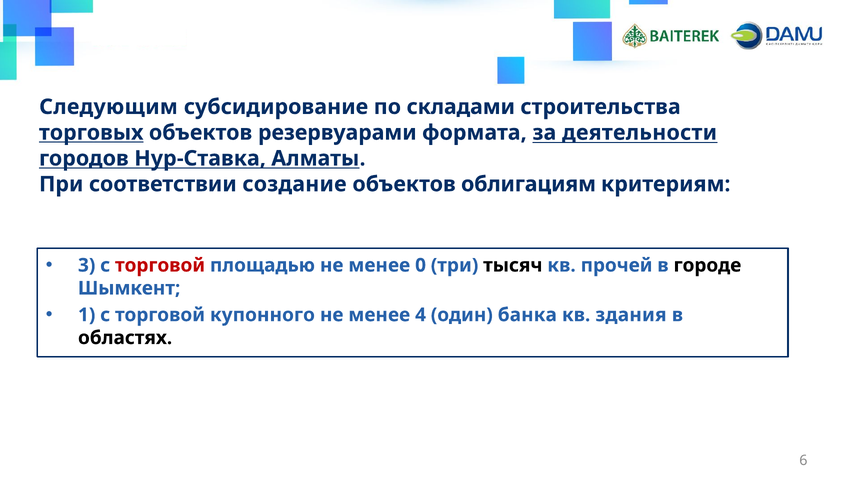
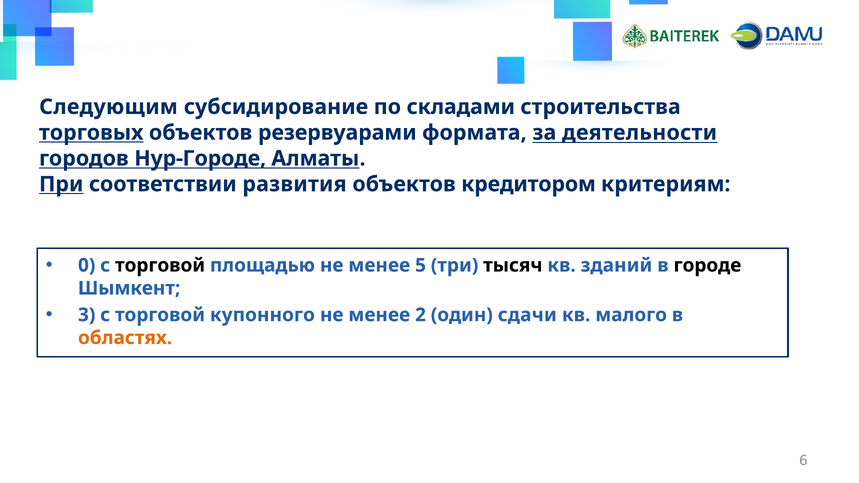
Нур-Ставка: Нур-Ставка -> Нур-Городе (200, 158)
При underline: none -> present (61, 184)
создание: создание -> развития (294, 184)
облигациям: облигациям -> кредитором (529, 184)
3: 3 -> 0 (87, 265)
торговой colour: red -> black (160, 265)
0: 0 -> 5 (421, 265)
прочей: прочей -> зданий (616, 265)
1: 1 -> 3 (87, 315)
4: 4 -> 2 (421, 315)
банка: банка -> сдачи (527, 315)
здания: здания -> малого (631, 315)
областях colour: black -> orange (125, 338)
